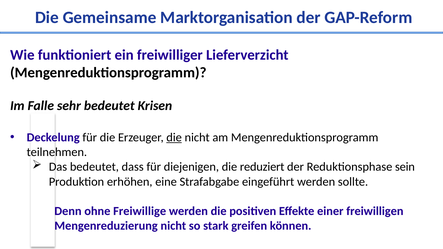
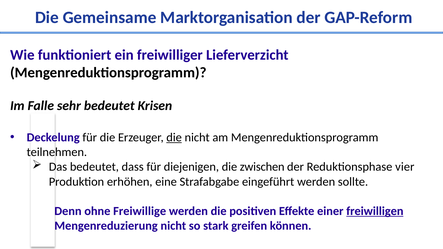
reduziert: reduziert -> zwischen (262, 167)
sein: sein -> vier (405, 167)
freiwilligen underline: none -> present (375, 211)
